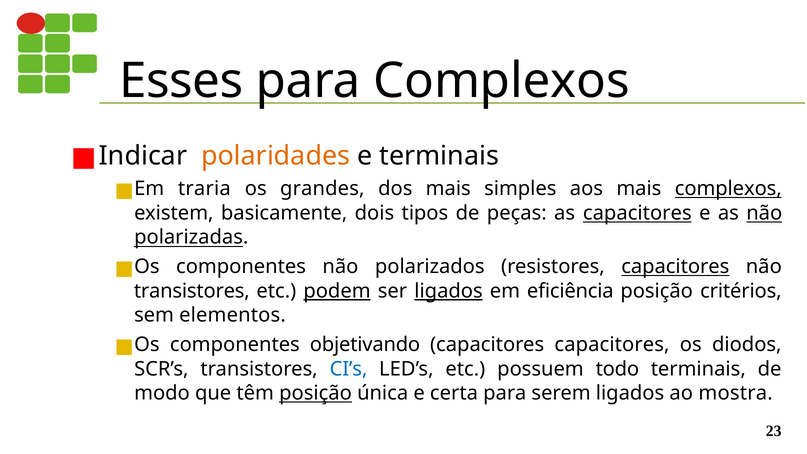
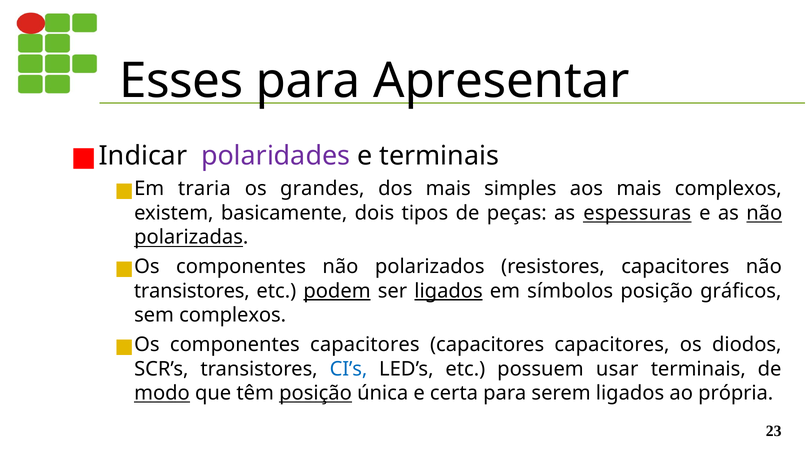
para Complexos: Complexos -> Apresentar (501, 81)
polaridades colour: orange -> purple (276, 156)
complexos underline: present -> none (728, 189)
as capacitores: capacitores -> espessuras (637, 213)
capacitores underline: present -> none (675, 267)
eficiência: eficiência -> símbolos (570, 291)
critérios: critérios -> gráficos (741, 291)
sem elementos: elementos -> complexos (233, 315)
componentes objetivando: objetivando -> capacitores (365, 345)
todo: todo -> usar (617, 369)
modo underline: none -> present (162, 393)
mostra: mostra -> própria (736, 393)
